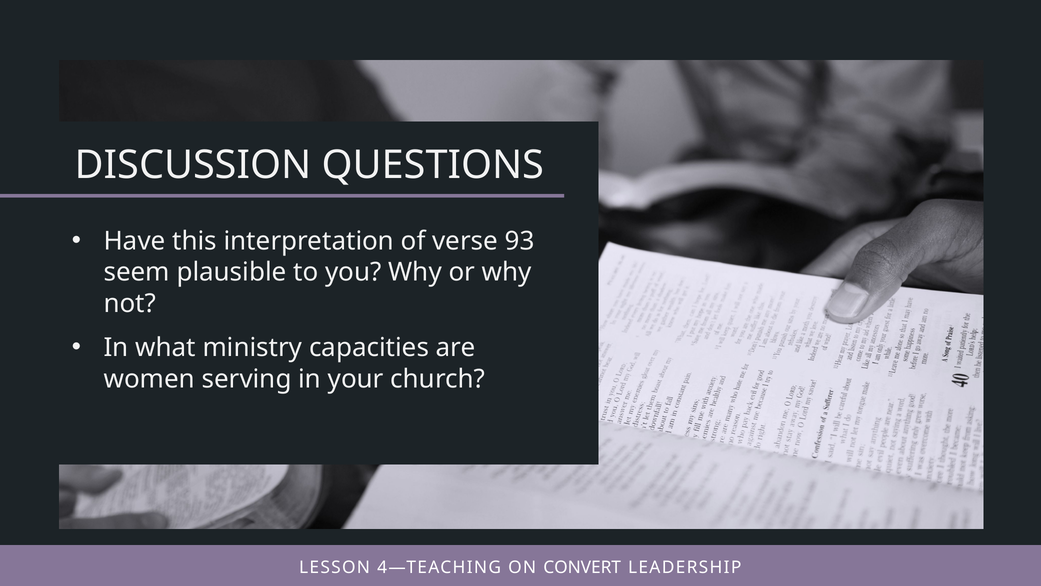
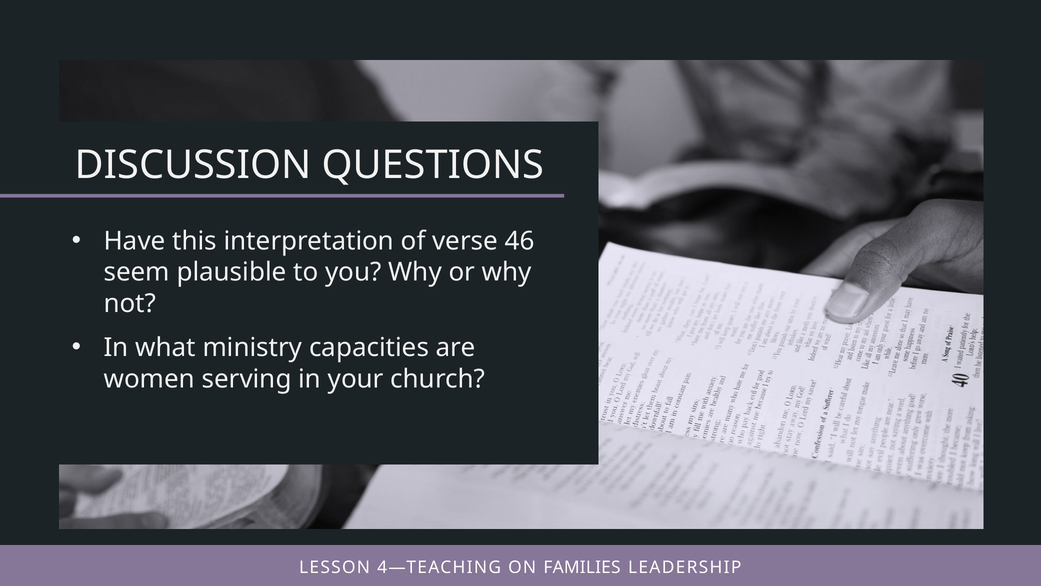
93: 93 -> 46 (520, 241)
CONVERT: CONVERT -> FAMILIES (582, 567)
